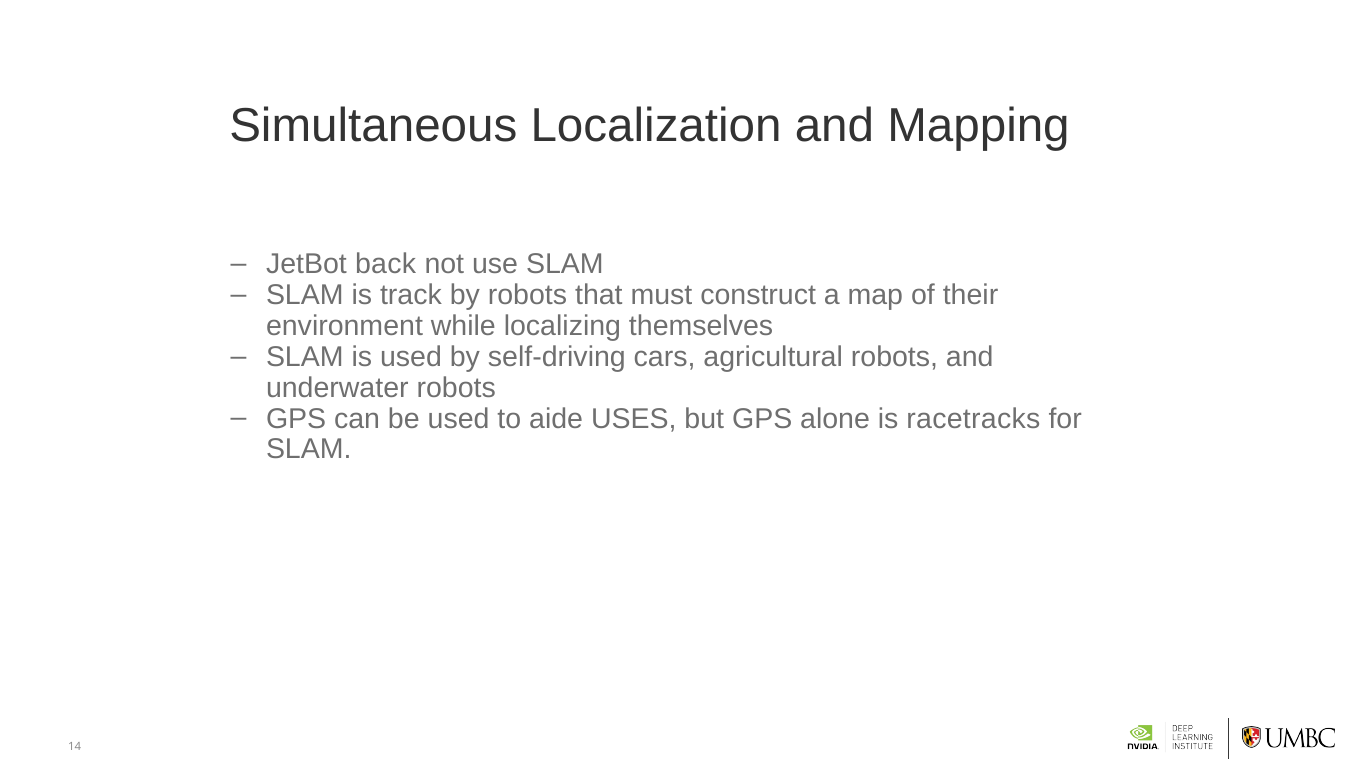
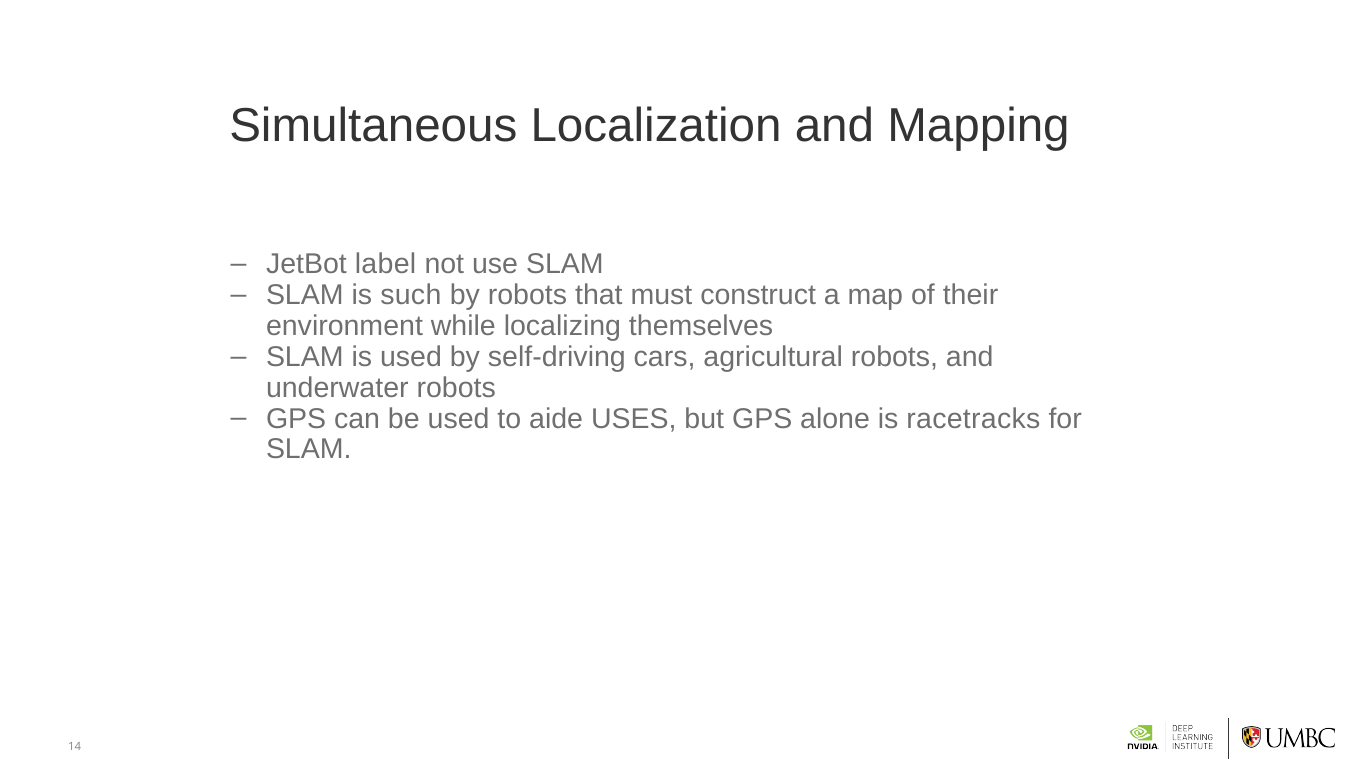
back: back -> label (386, 264)
track: track -> such (411, 295)
